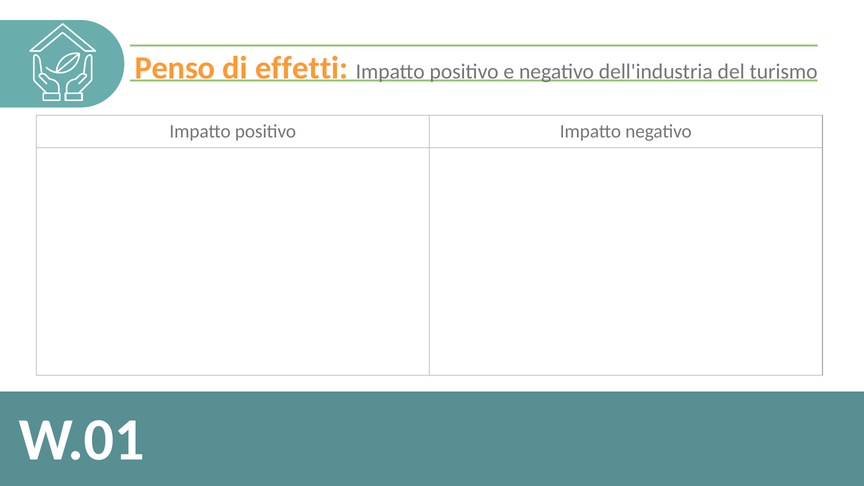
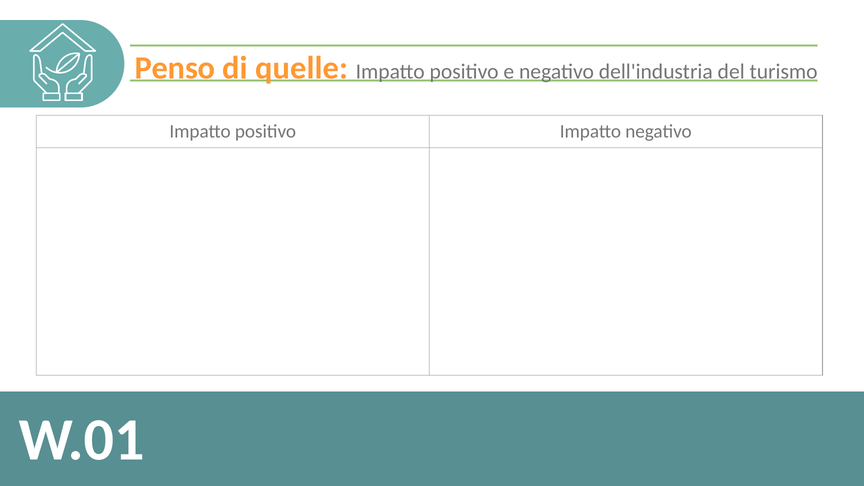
effetti: effetti -> quelle (302, 68)
